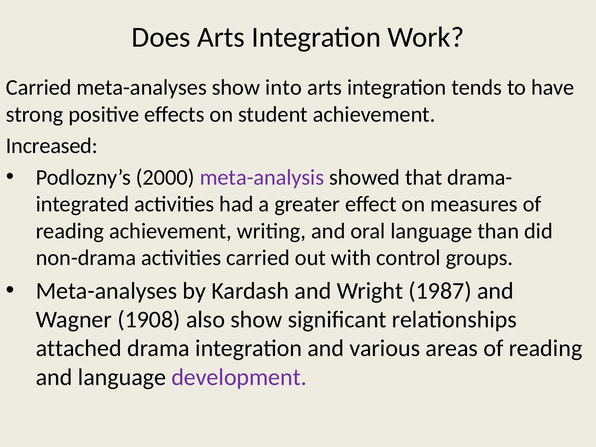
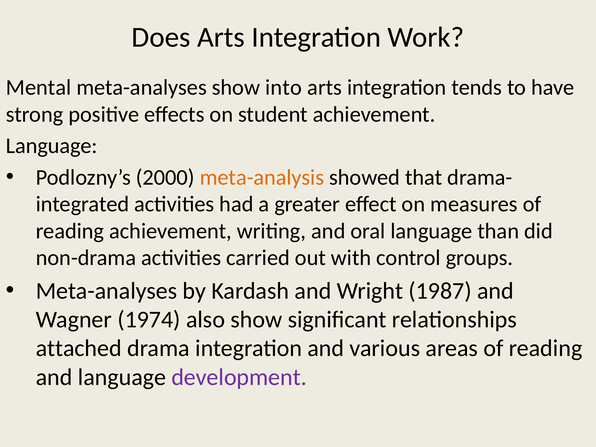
Carried: Carried -> Mental (39, 87)
Increased: Increased -> Language (52, 146)
meta-analysis colour: purple -> orange (262, 177)
1908: 1908 -> 1974 (149, 320)
